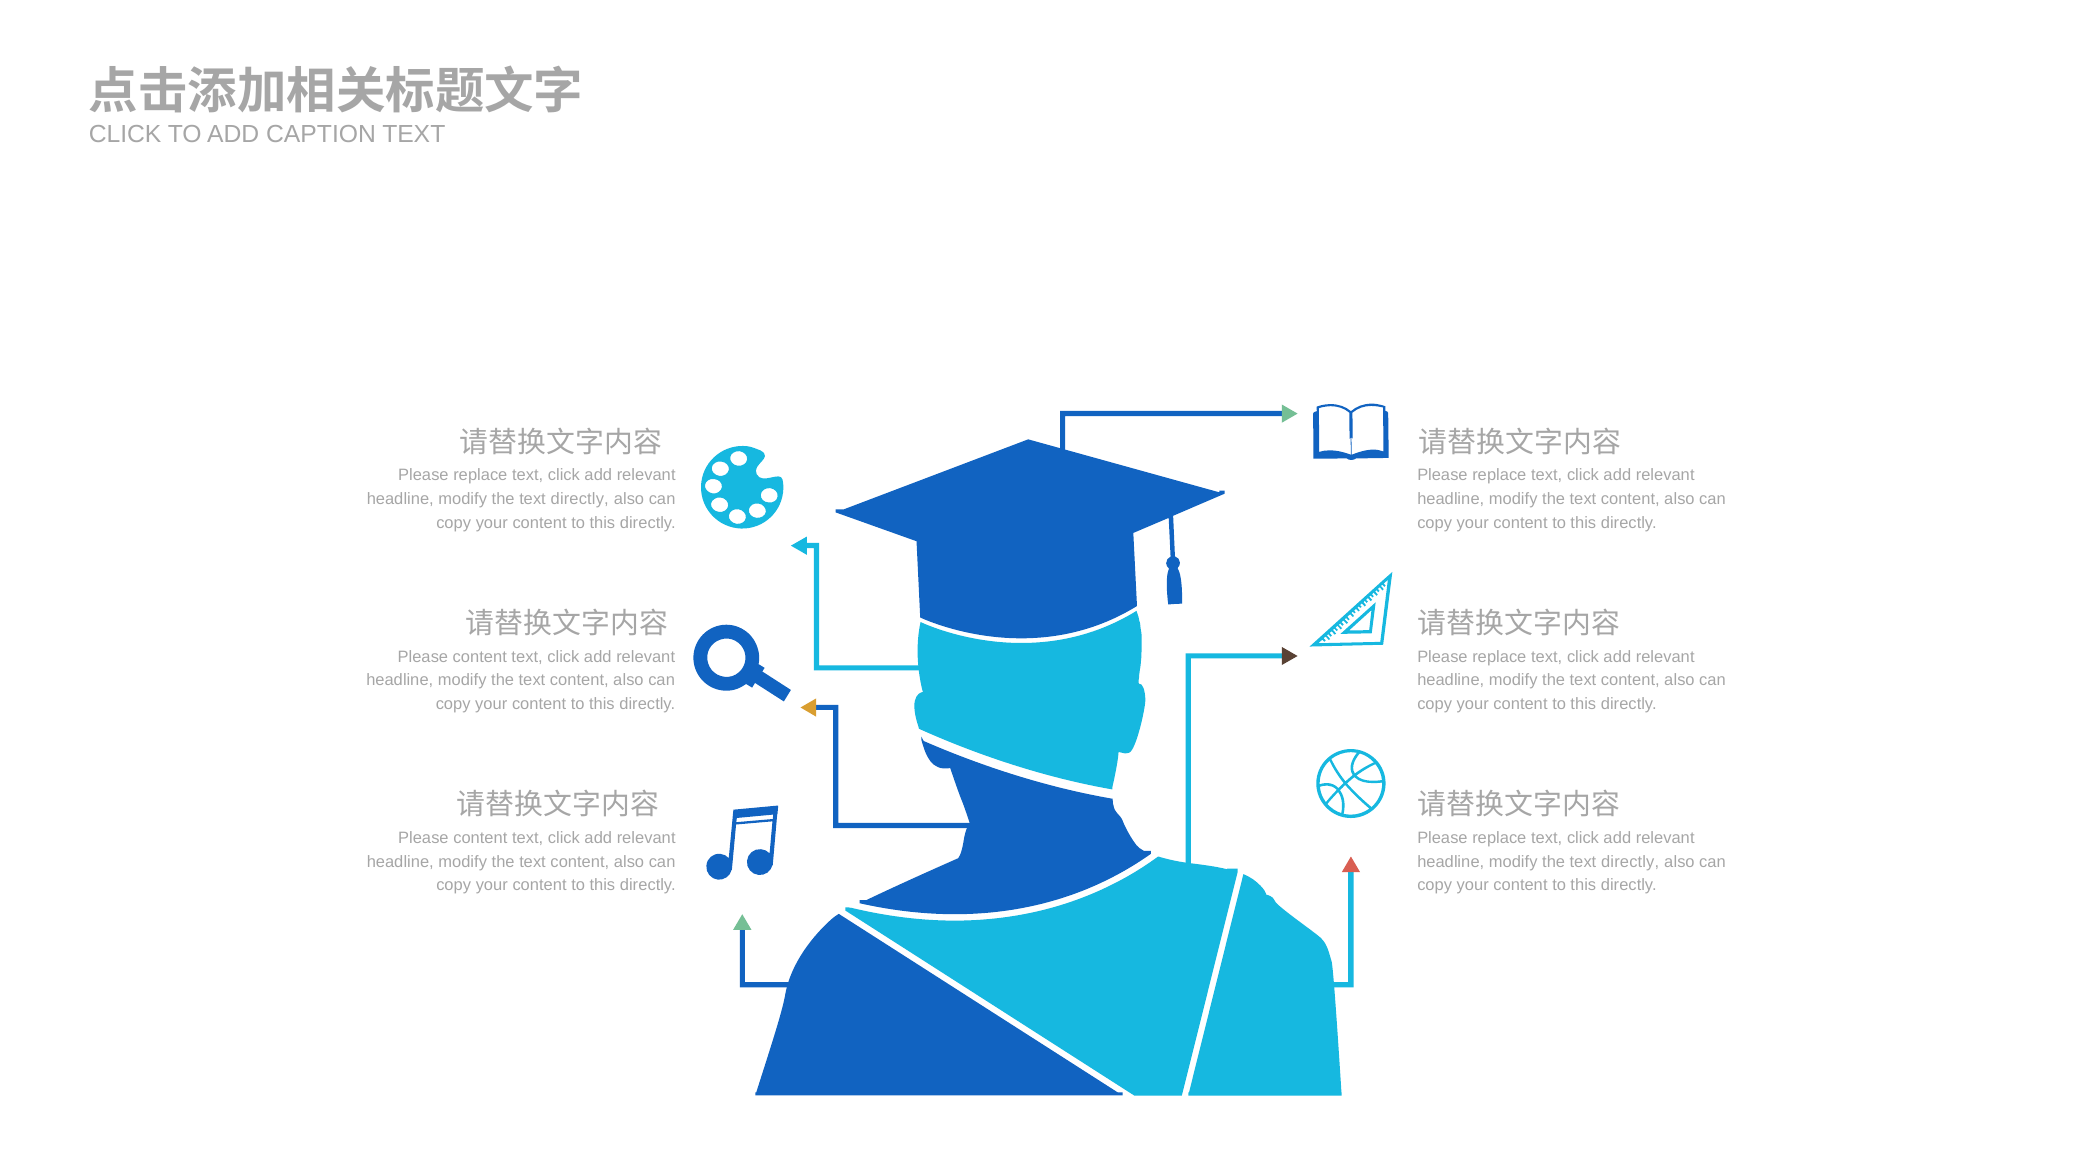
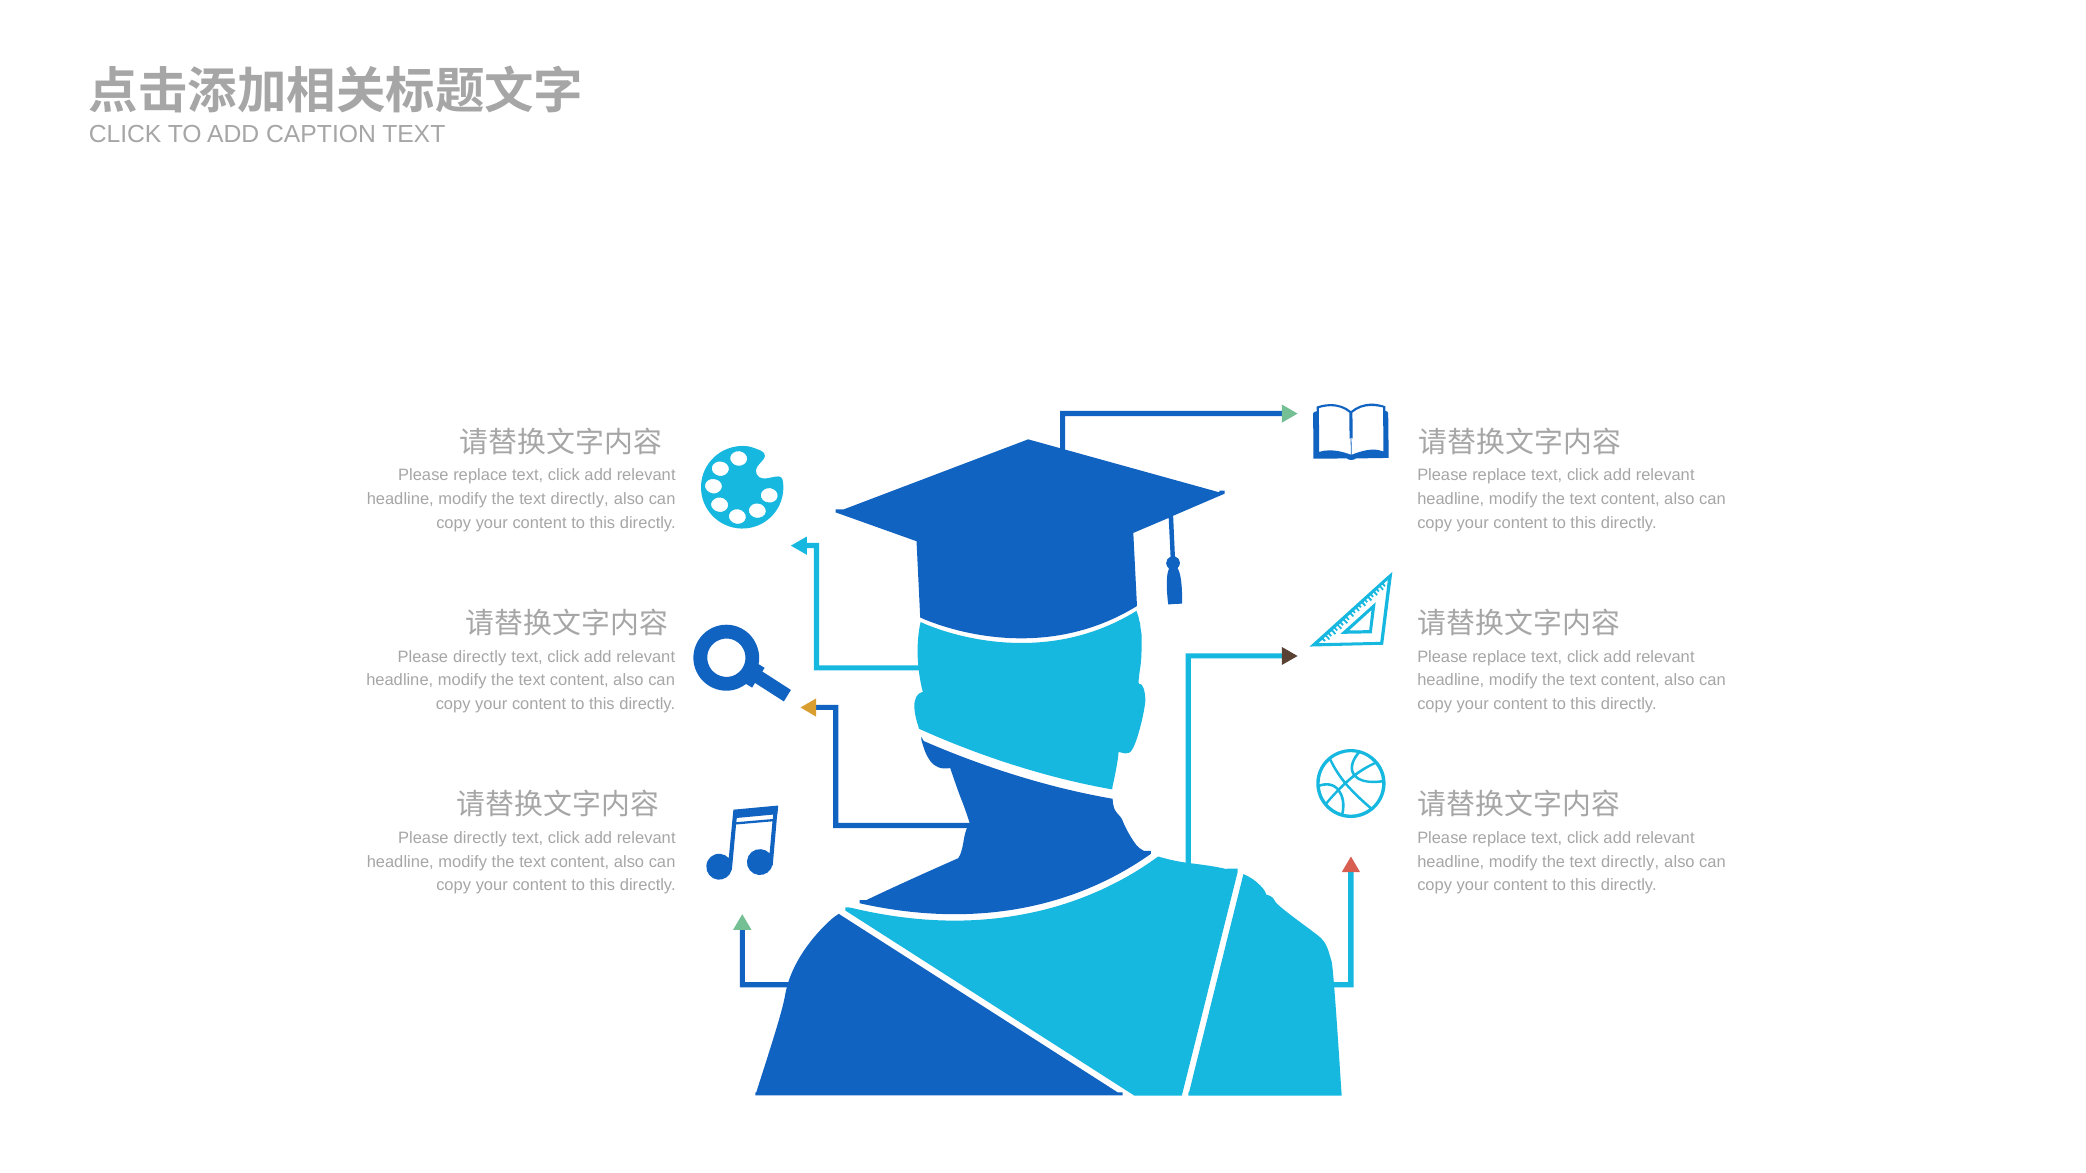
content: content -> directly (480, 657)
content: content -> directly (480, 838)
